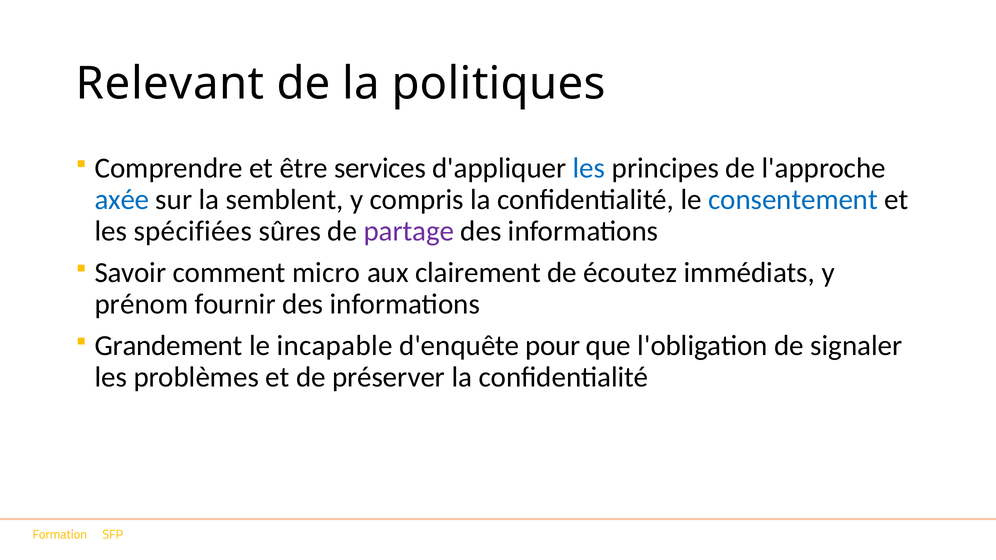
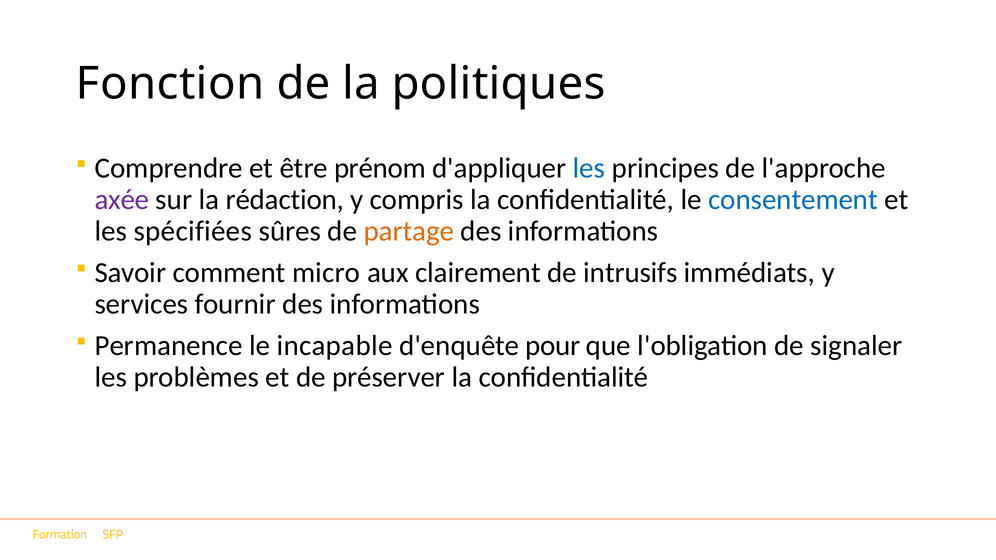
Relevant: Relevant -> Fonction (170, 84)
services: services -> prénom (380, 168)
axée colour: blue -> purple (122, 200)
semblent: semblent -> rédaction (285, 200)
partage colour: purple -> orange (409, 231)
écoutez: écoutez -> intrusifs (630, 273)
prénom: prénom -> services (141, 304)
Grandement: Grandement -> Permanence (169, 346)
